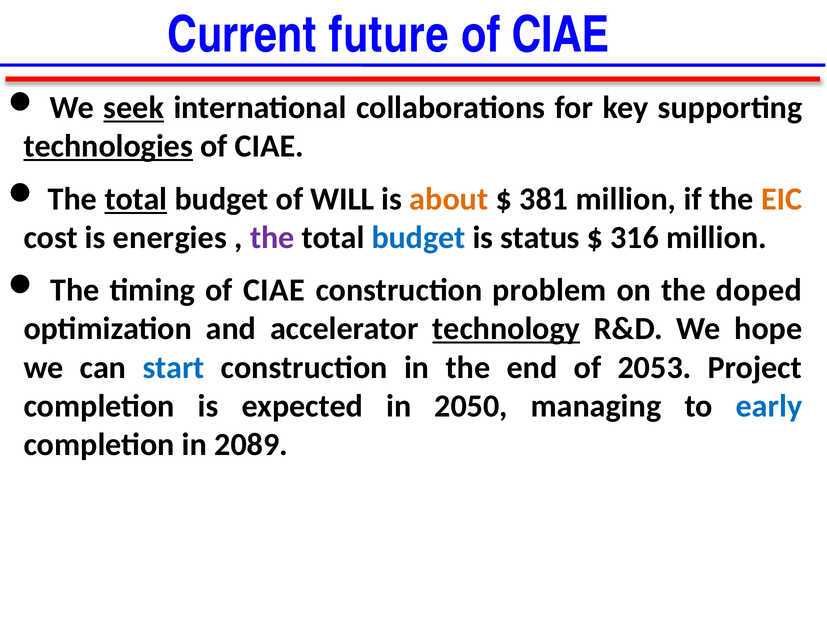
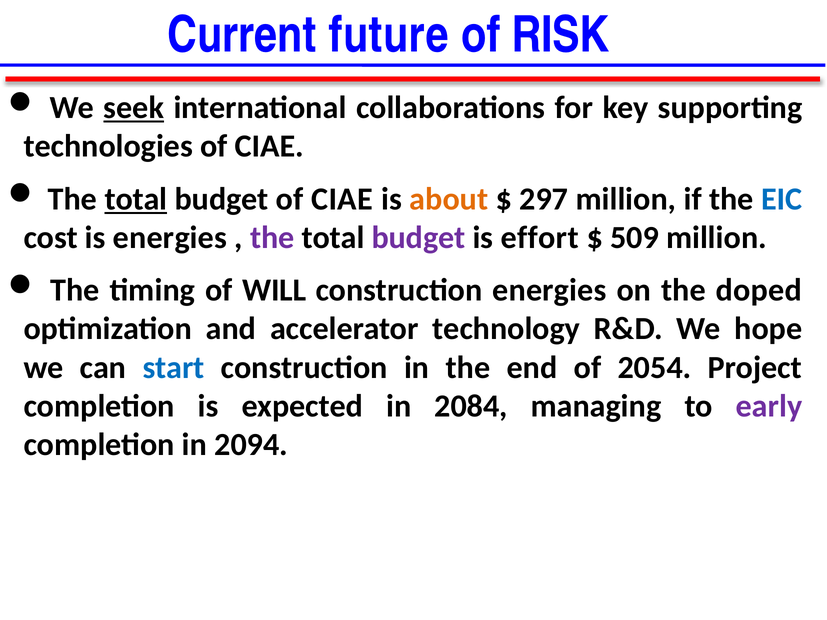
CIAE: CIAE -> RISK (561, 35)
technologies underline: present -> none (108, 146)
budget of WILL: WILL -> CIAE (342, 199)
381: 381 -> 297 (544, 199)
EIC colour: orange -> blue (782, 199)
budget colour: blue -> purple (419, 238)
status: status -> effort (540, 238)
316: 316 -> 509 (634, 238)
timing of CIAE: CIAE -> WILL (274, 290)
construction problem: problem -> energies (549, 290)
technology underline: present -> none (506, 329)
2053: 2053 -> 2054 (655, 368)
2050: 2050 -> 2084 (471, 406)
early colour: blue -> purple (769, 406)
2089: 2089 -> 2094 (251, 445)
